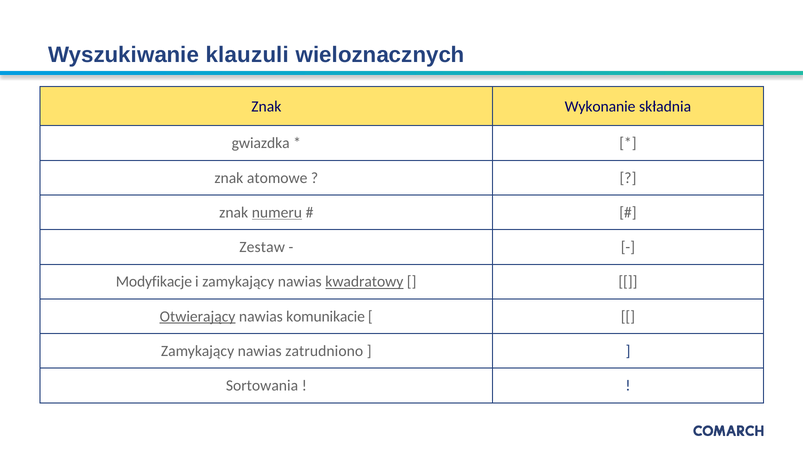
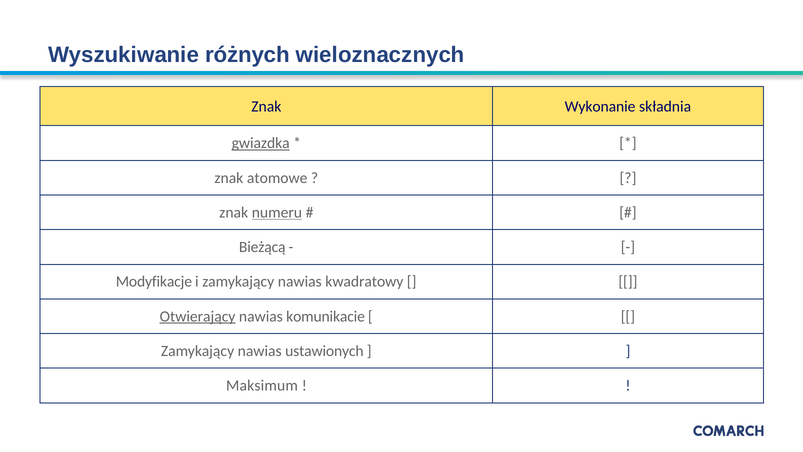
klauzuli: klauzuli -> różnych (248, 55)
gwiazdka underline: none -> present (261, 143)
Zestaw: Zestaw -> Bieżącą (262, 247)
kwadratowy underline: present -> none (364, 282)
zatrudniono: zatrudniono -> ustawionych (324, 351)
Sortowania: Sortowania -> Maksimum (262, 385)
